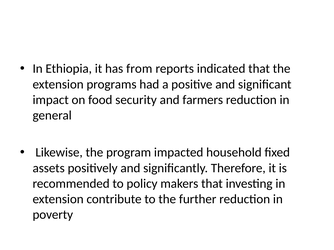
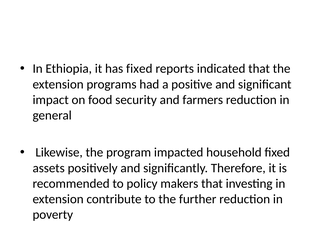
has from: from -> fixed (139, 69)
